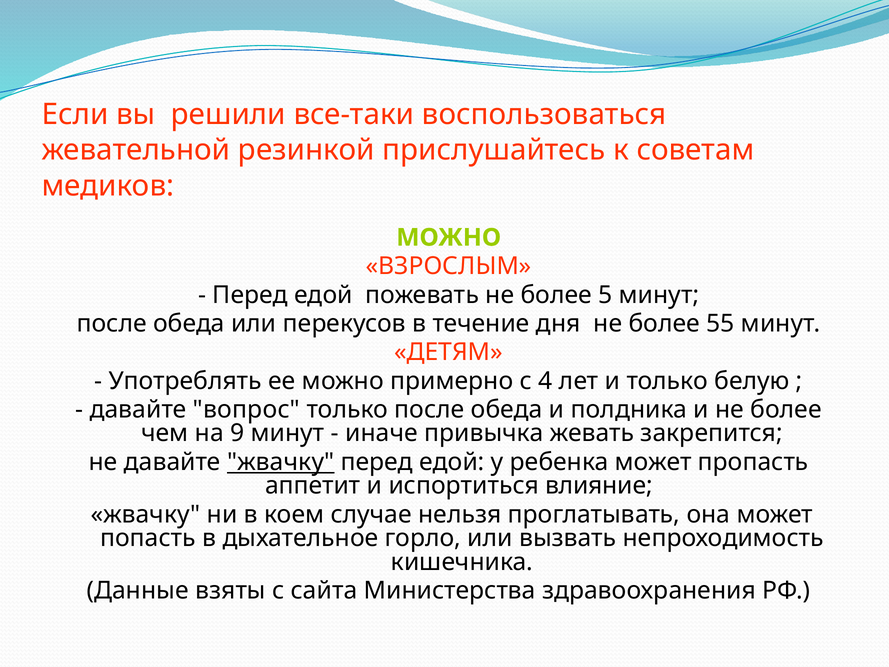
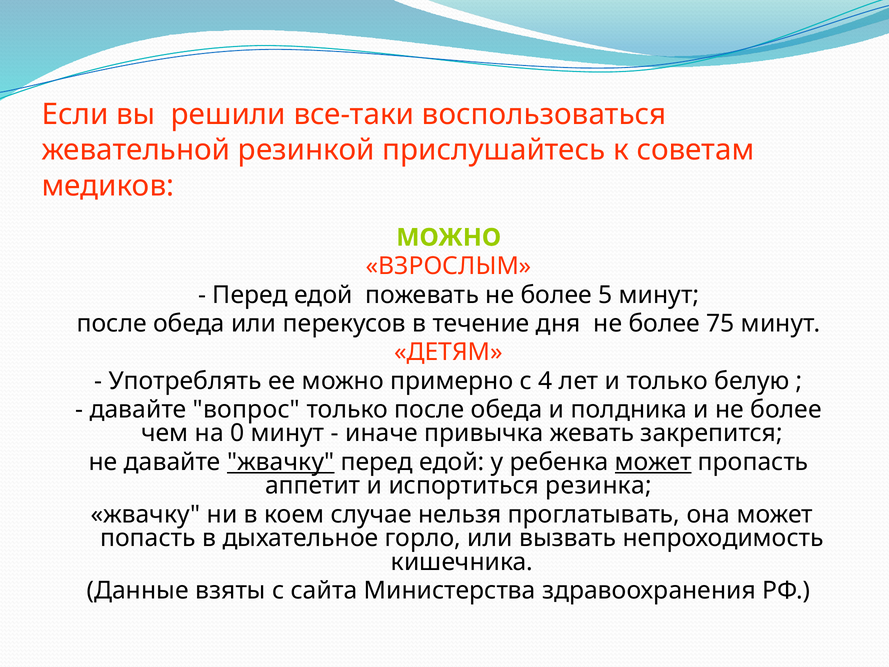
55: 55 -> 75 (720, 323)
9: 9 -> 0 (237, 433)
может underline: none -> present (653, 462)
влияние: влияние -> резинка (599, 486)
